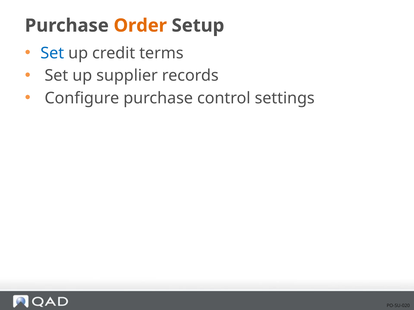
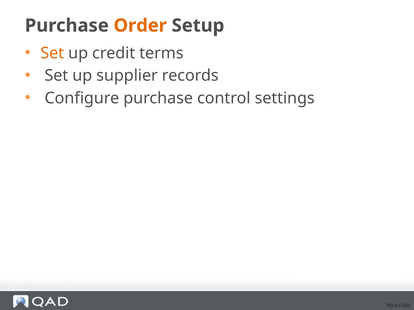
Set colour: blue -> orange (52, 53)
